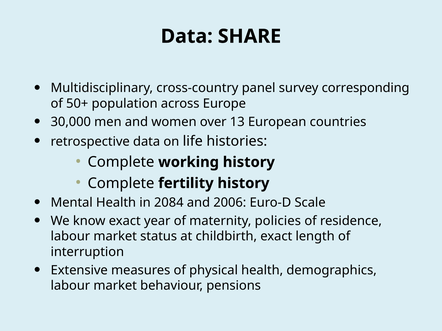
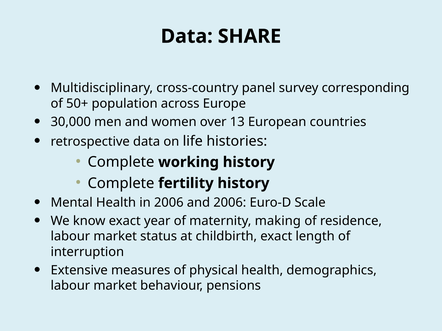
in 2084: 2084 -> 2006 (169, 203)
policies: policies -> making (278, 221)
